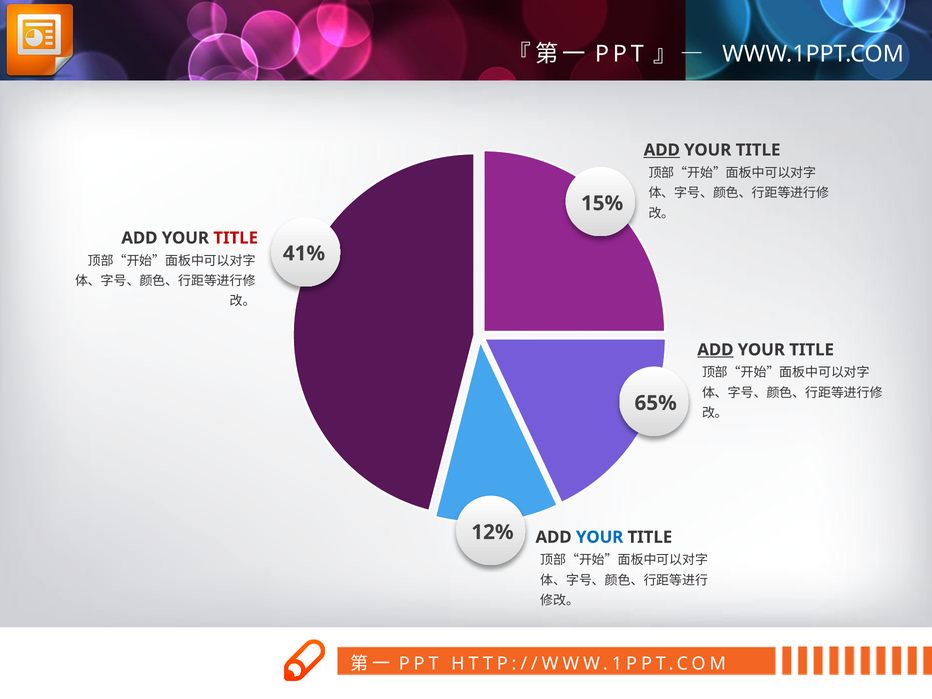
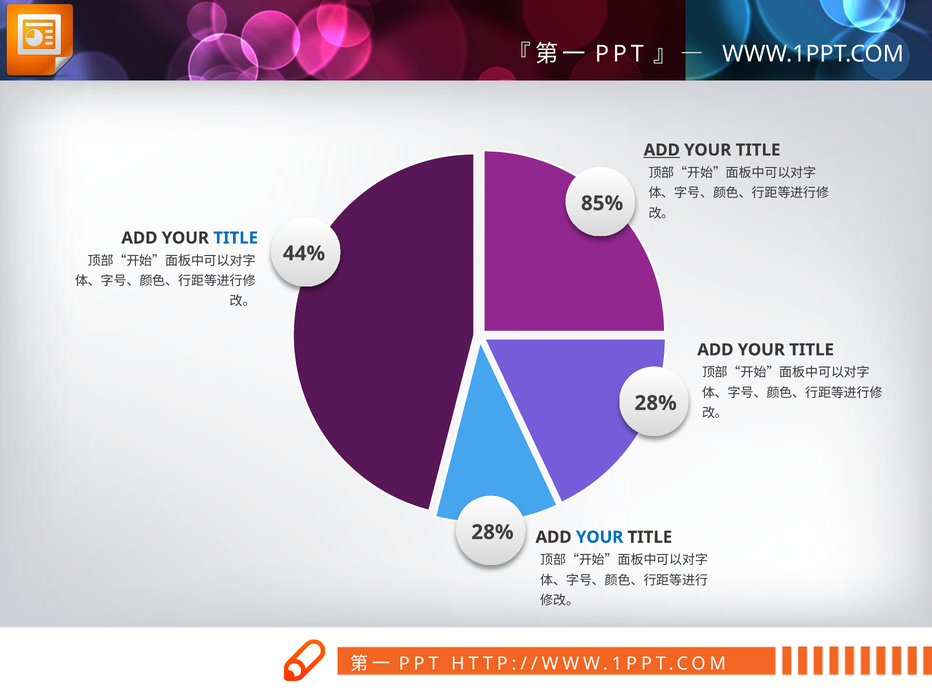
15%: 15% -> 85% (602, 203)
TITLE colour: red -> blue (236, 238)
41%: 41% -> 44% (304, 253)
ADD underline: present -> none (715, 350)
65%: 65% -> 28% (656, 403)
12%: 12% -> 28% (492, 532)
